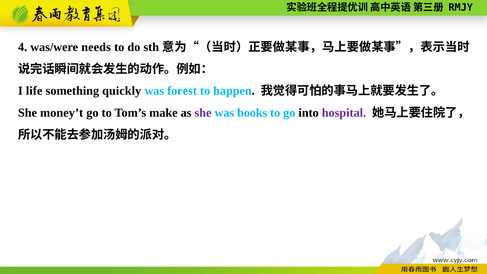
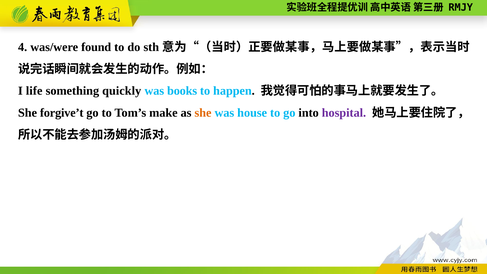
needs: needs -> found (96, 47)
forest: forest -> books (182, 91)
money’t: money’t -> forgive’t (62, 113)
she colour: purple -> orange (203, 113)
books: books -> house (252, 113)
